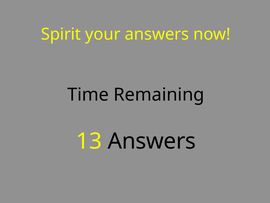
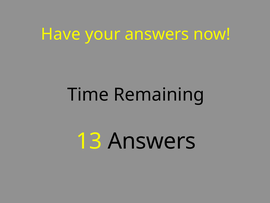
Spirit: Spirit -> Have (61, 34)
